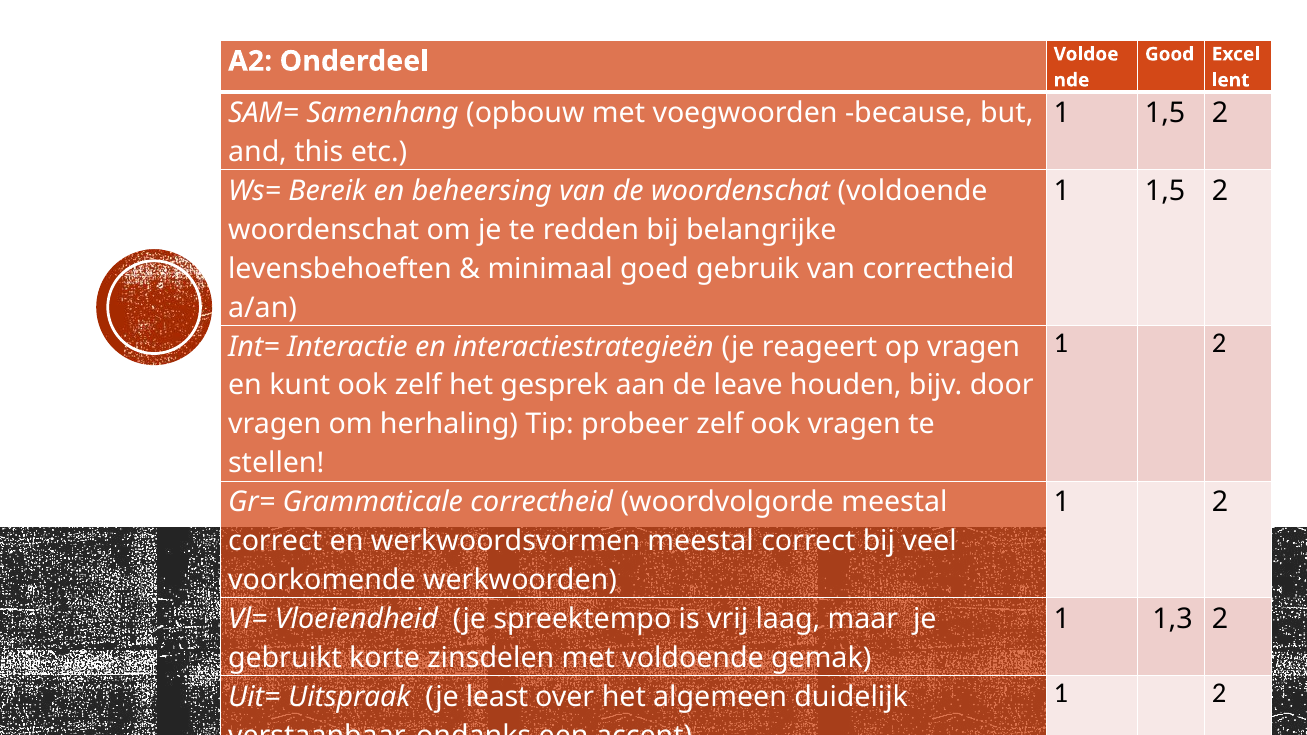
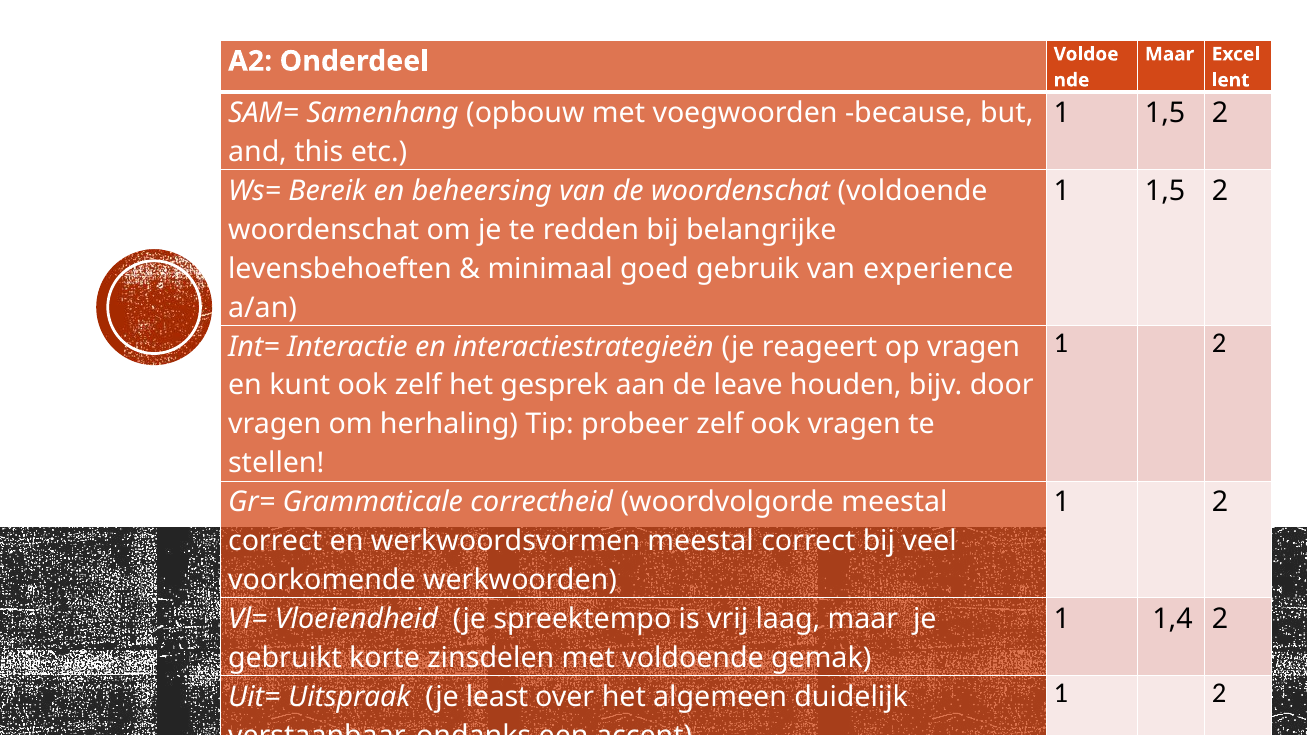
Good: Good -> Maar (1170, 54)
van correctheid: correctheid -> experience (938, 269)
1,3: 1,3 -> 1,4 (1173, 619)
